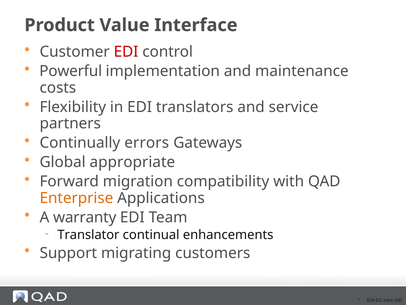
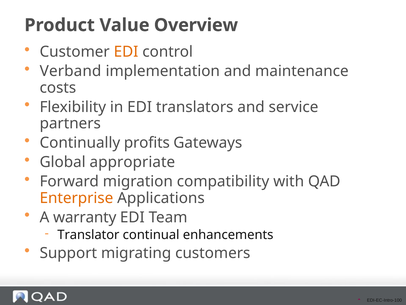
Interface: Interface -> Overview (196, 25)
EDI colour: red -> orange (126, 52)
Powerful: Powerful -> Verband (71, 71)
errors: errors -> profits (147, 143)
